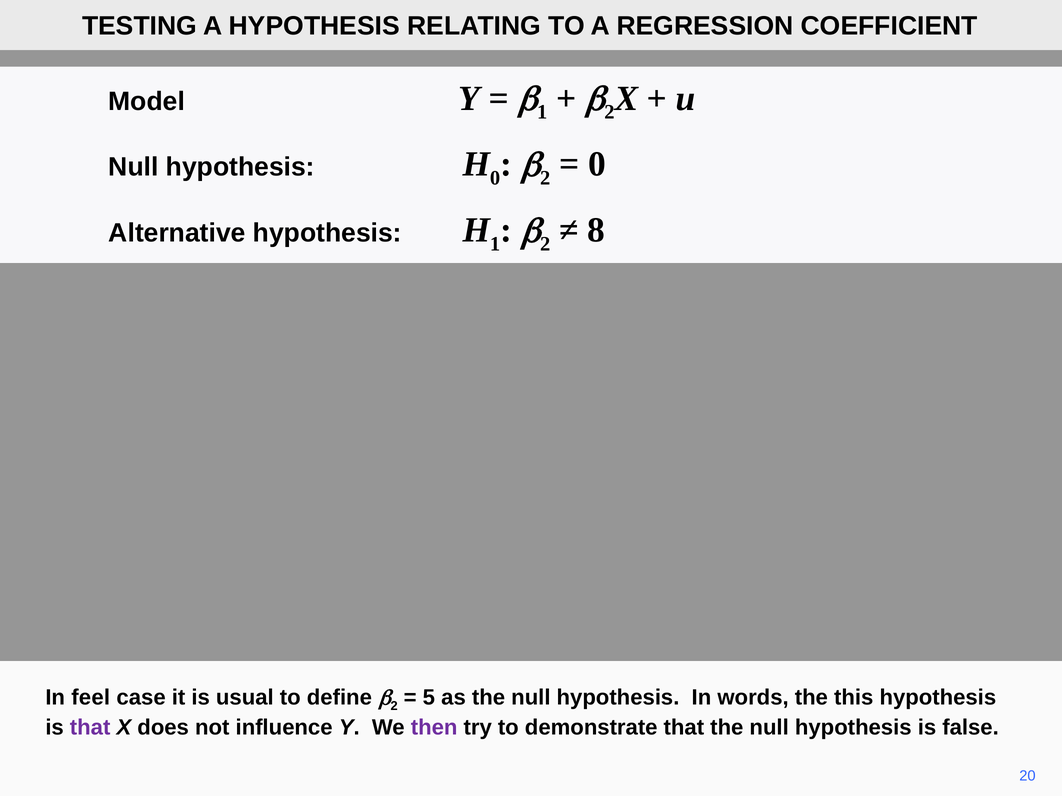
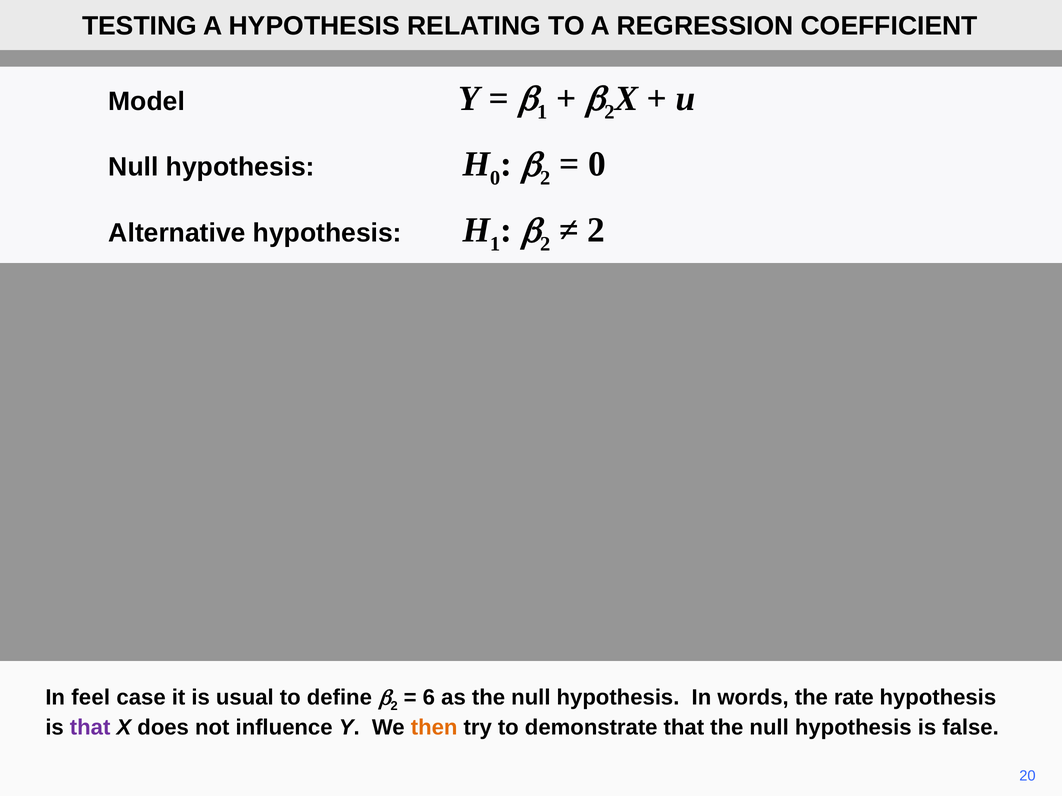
8: 8 -> 2 (596, 230)
5: 5 -> 6 (429, 698)
this: this -> rate (854, 698)
then colour: purple -> orange (434, 728)
